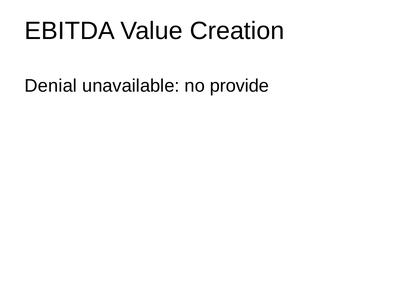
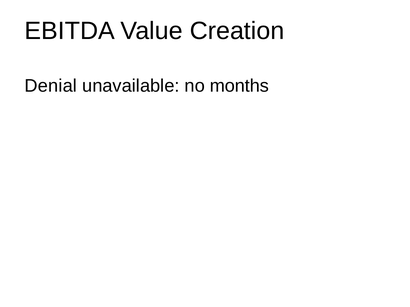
provide: provide -> months (239, 86)
